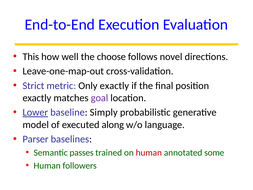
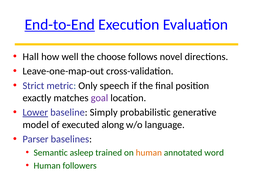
End-to-End underline: none -> present (60, 24)
This: This -> Hall (31, 57)
Only exactly: exactly -> speech (114, 86)
passes: passes -> asleep (82, 152)
human colour: red -> orange (149, 152)
some: some -> word (214, 152)
